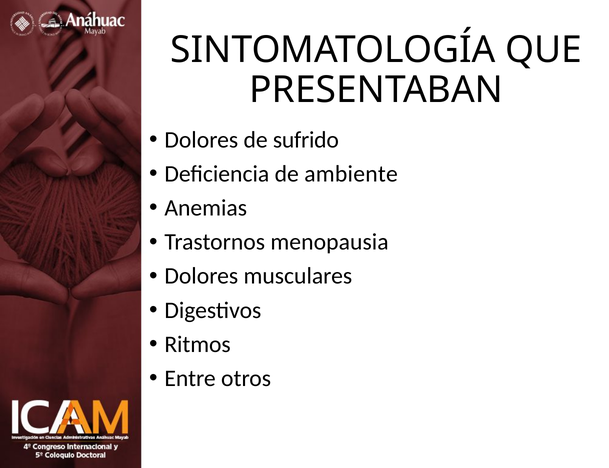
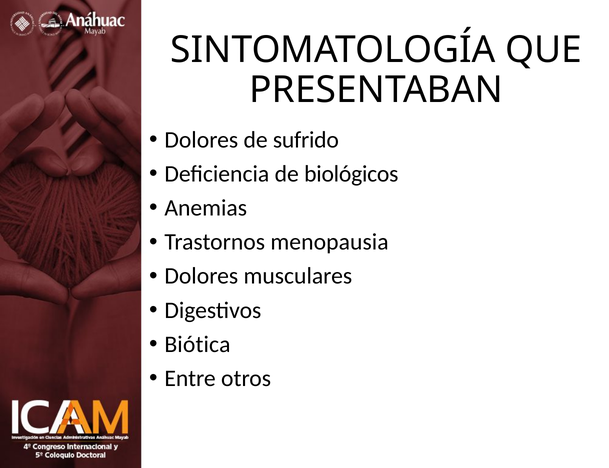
ambiente: ambiente -> biológicos (351, 174)
Ritmos: Ritmos -> Biótica (197, 344)
